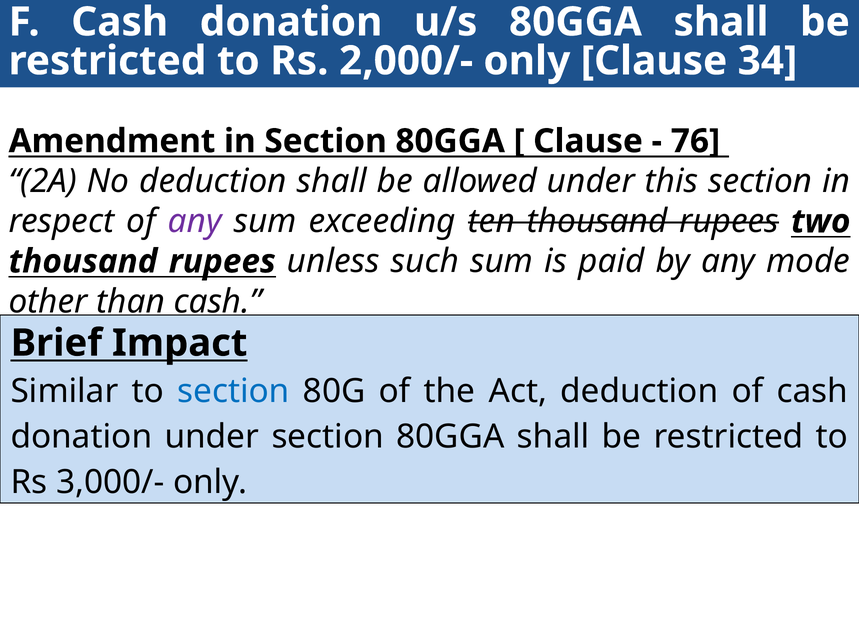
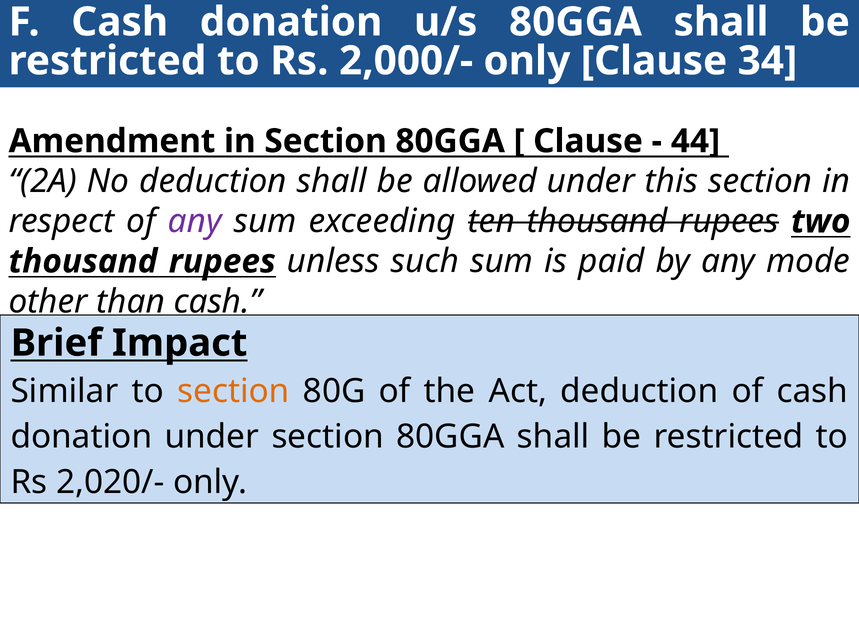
76: 76 -> 44 (695, 141)
section colour: blue -> orange (233, 392)
3,000/-: 3,000/- -> 2,020/- (110, 482)
